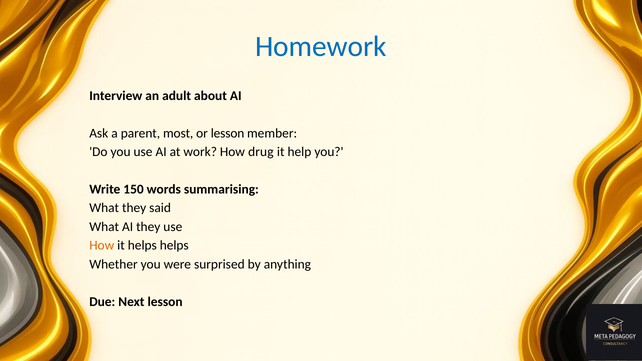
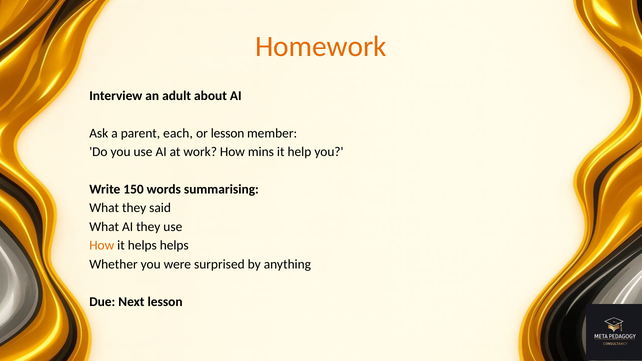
Homework colour: blue -> orange (321, 47)
most: most -> each (178, 133)
drug: drug -> mins (261, 152)
